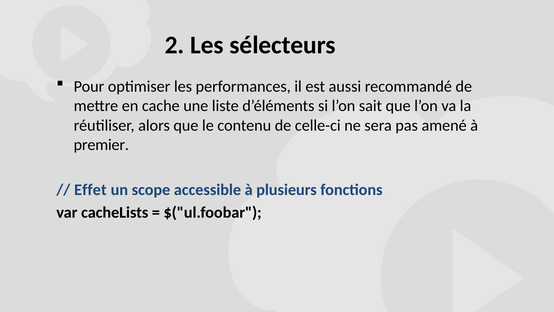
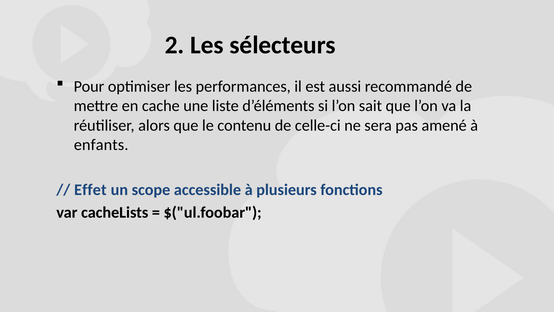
premier: premier -> enfants (101, 145)
